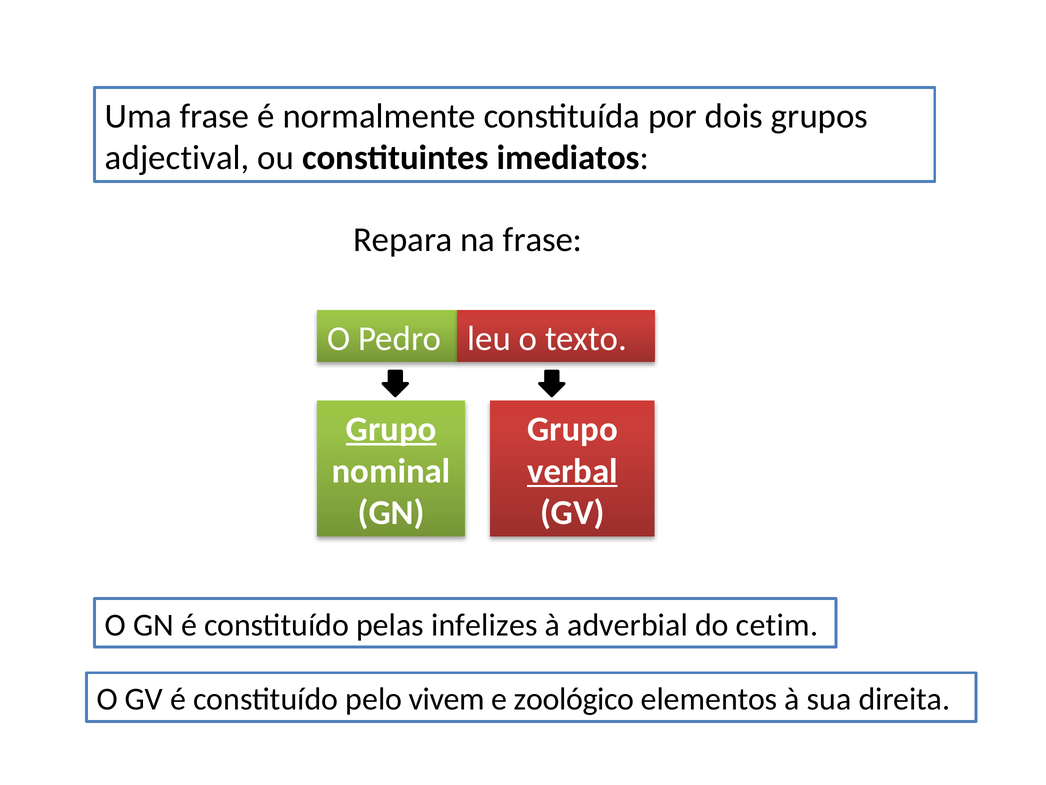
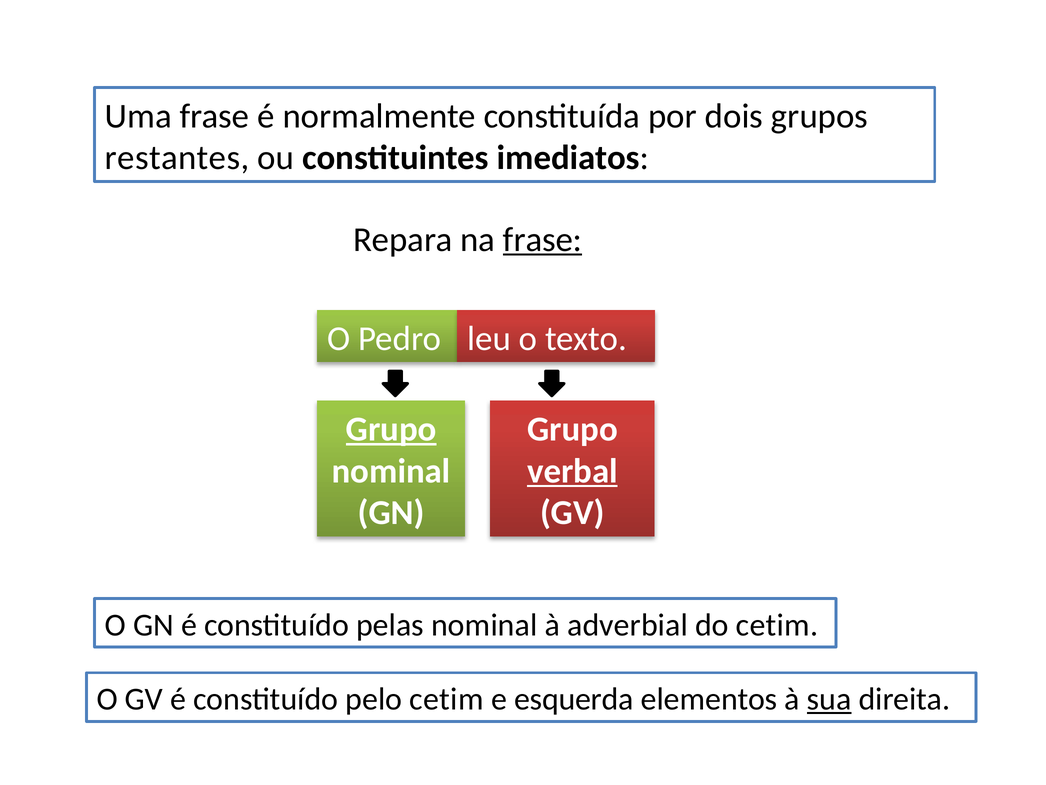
adjectival: adjectival -> restantes (177, 158)
frase underline: none -> present (543, 240)
pelas infelizes: infelizes -> nominal (484, 625)
pelo vivem: vivem -> cetim (447, 699)
zoológico: zoológico -> esquerda (574, 699)
sua underline: none -> present (829, 699)
